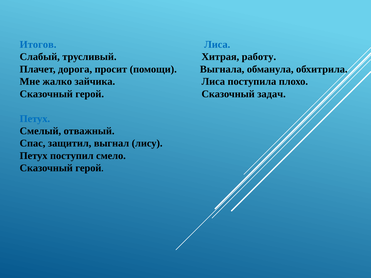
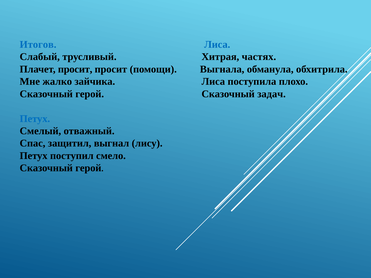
работу: работу -> частях (259, 57)
Плачет дорога: дорога -> просит (75, 69)
